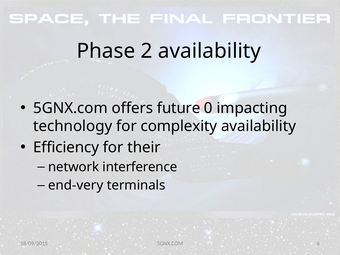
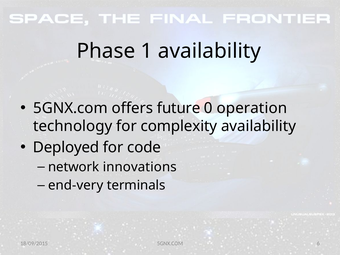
2: 2 -> 1 (147, 51)
impacting: impacting -> operation (252, 108)
Efficiency: Efficiency -> Deployed (66, 147)
their: their -> code (144, 147)
interference: interference -> innovations (140, 167)
